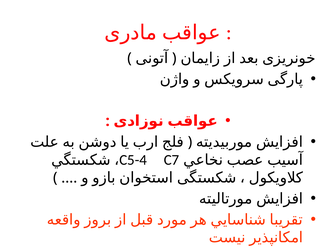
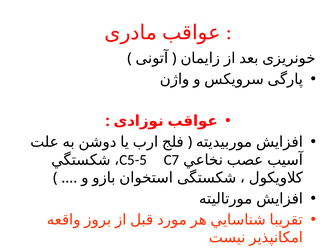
C5-4: C5-4 -> C5-5 (133, 160)
